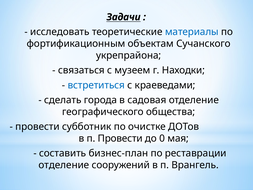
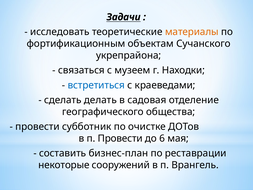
материалы colour: blue -> orange (192, 32)
города: города -> делать (100, 100)
0: 0 -> 6 (162, 138)
отделение: отделение -> некоторые (64, 165)
